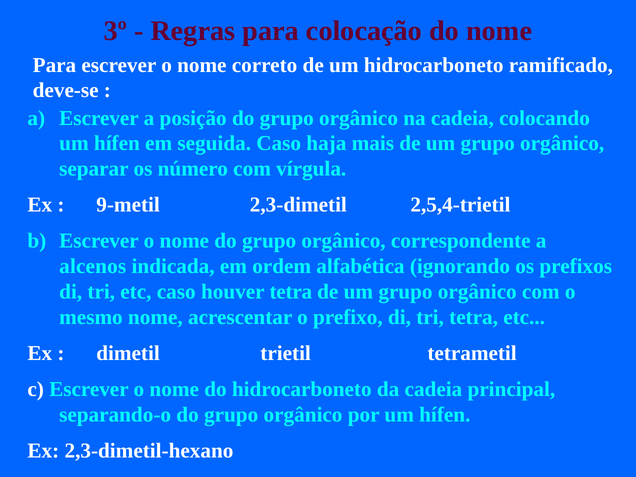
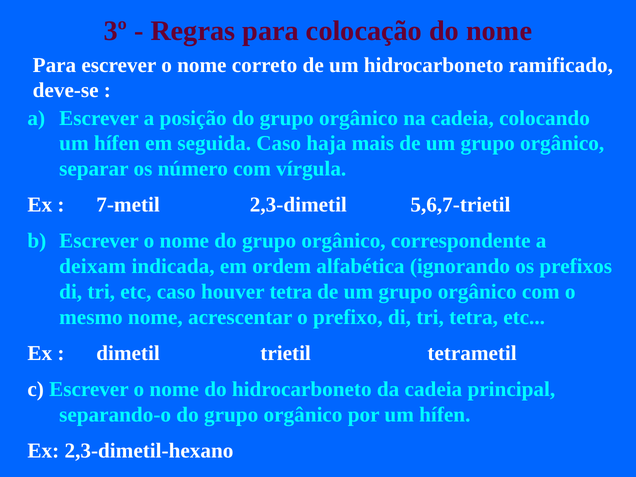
9-metil: 9-metil -> 7-metil (128, 205)
2,5,4-trietil: 2,5,4-trietil -> 5,6,7-trietil (460, 205)
alcenos: alcenos -> deixam (93, 266)
